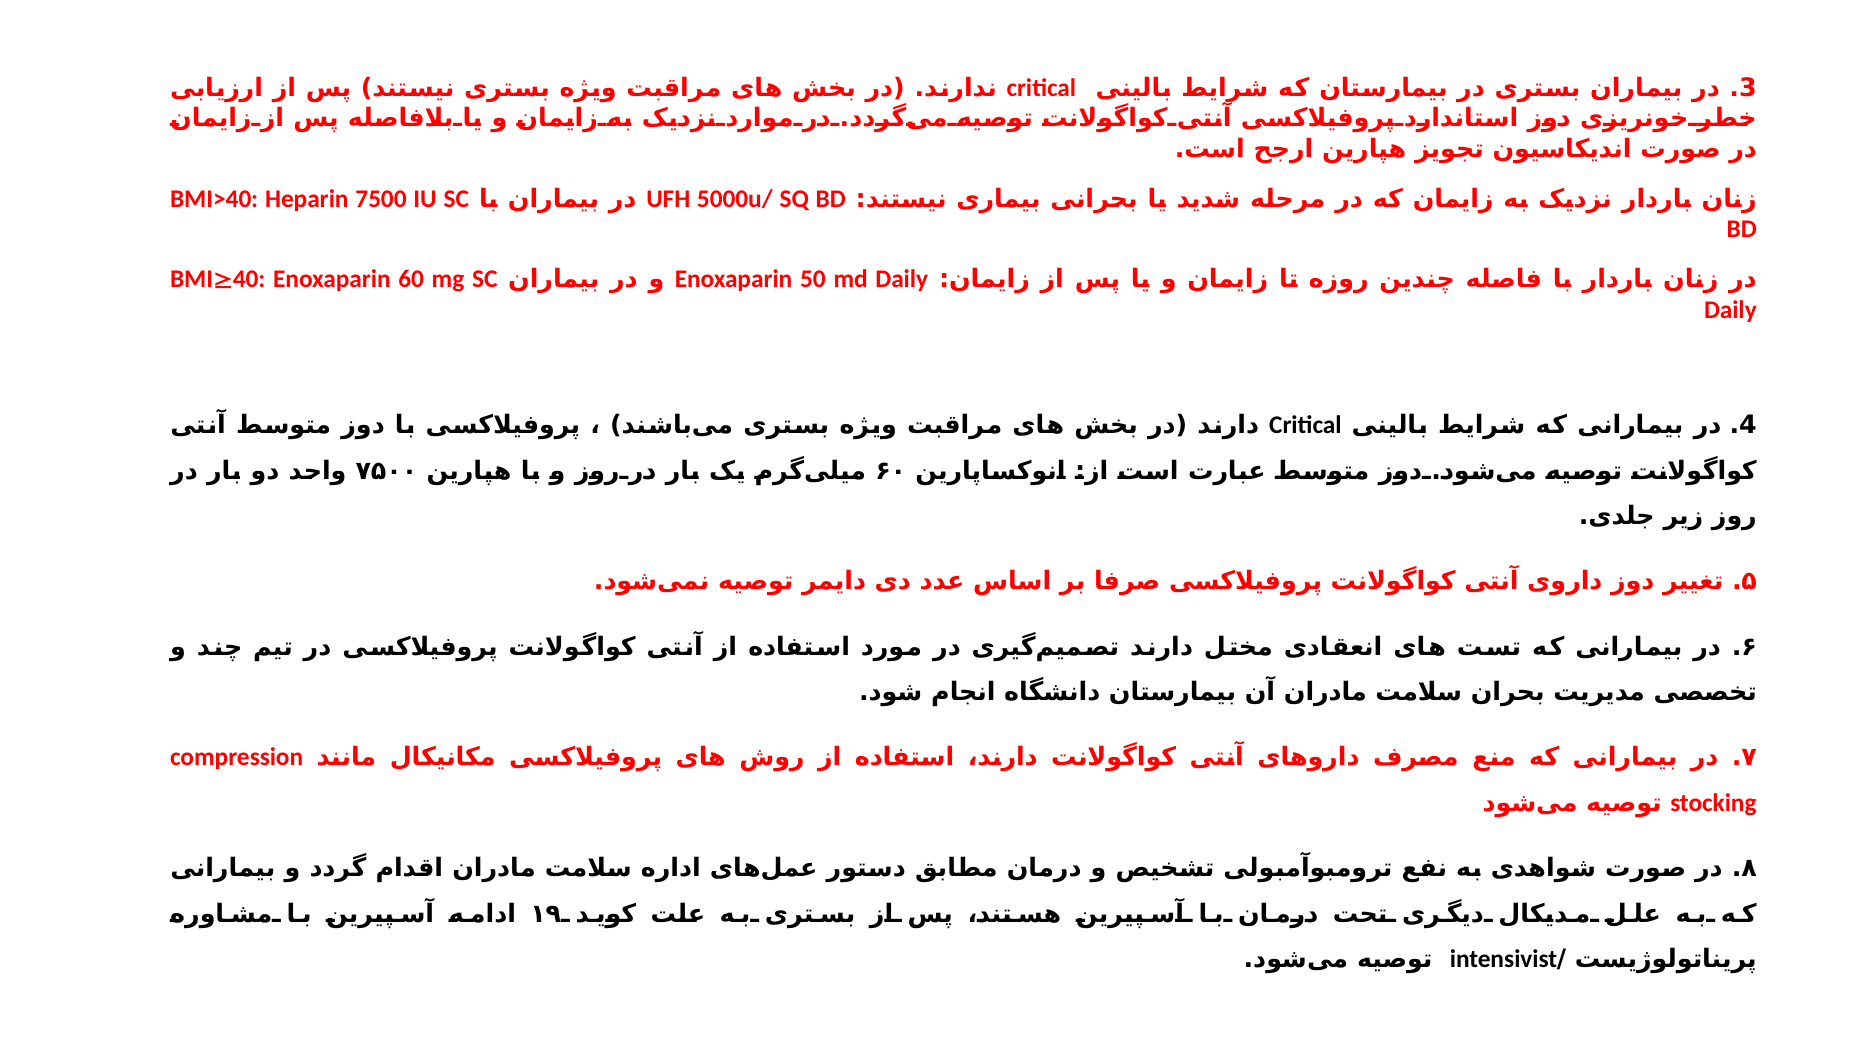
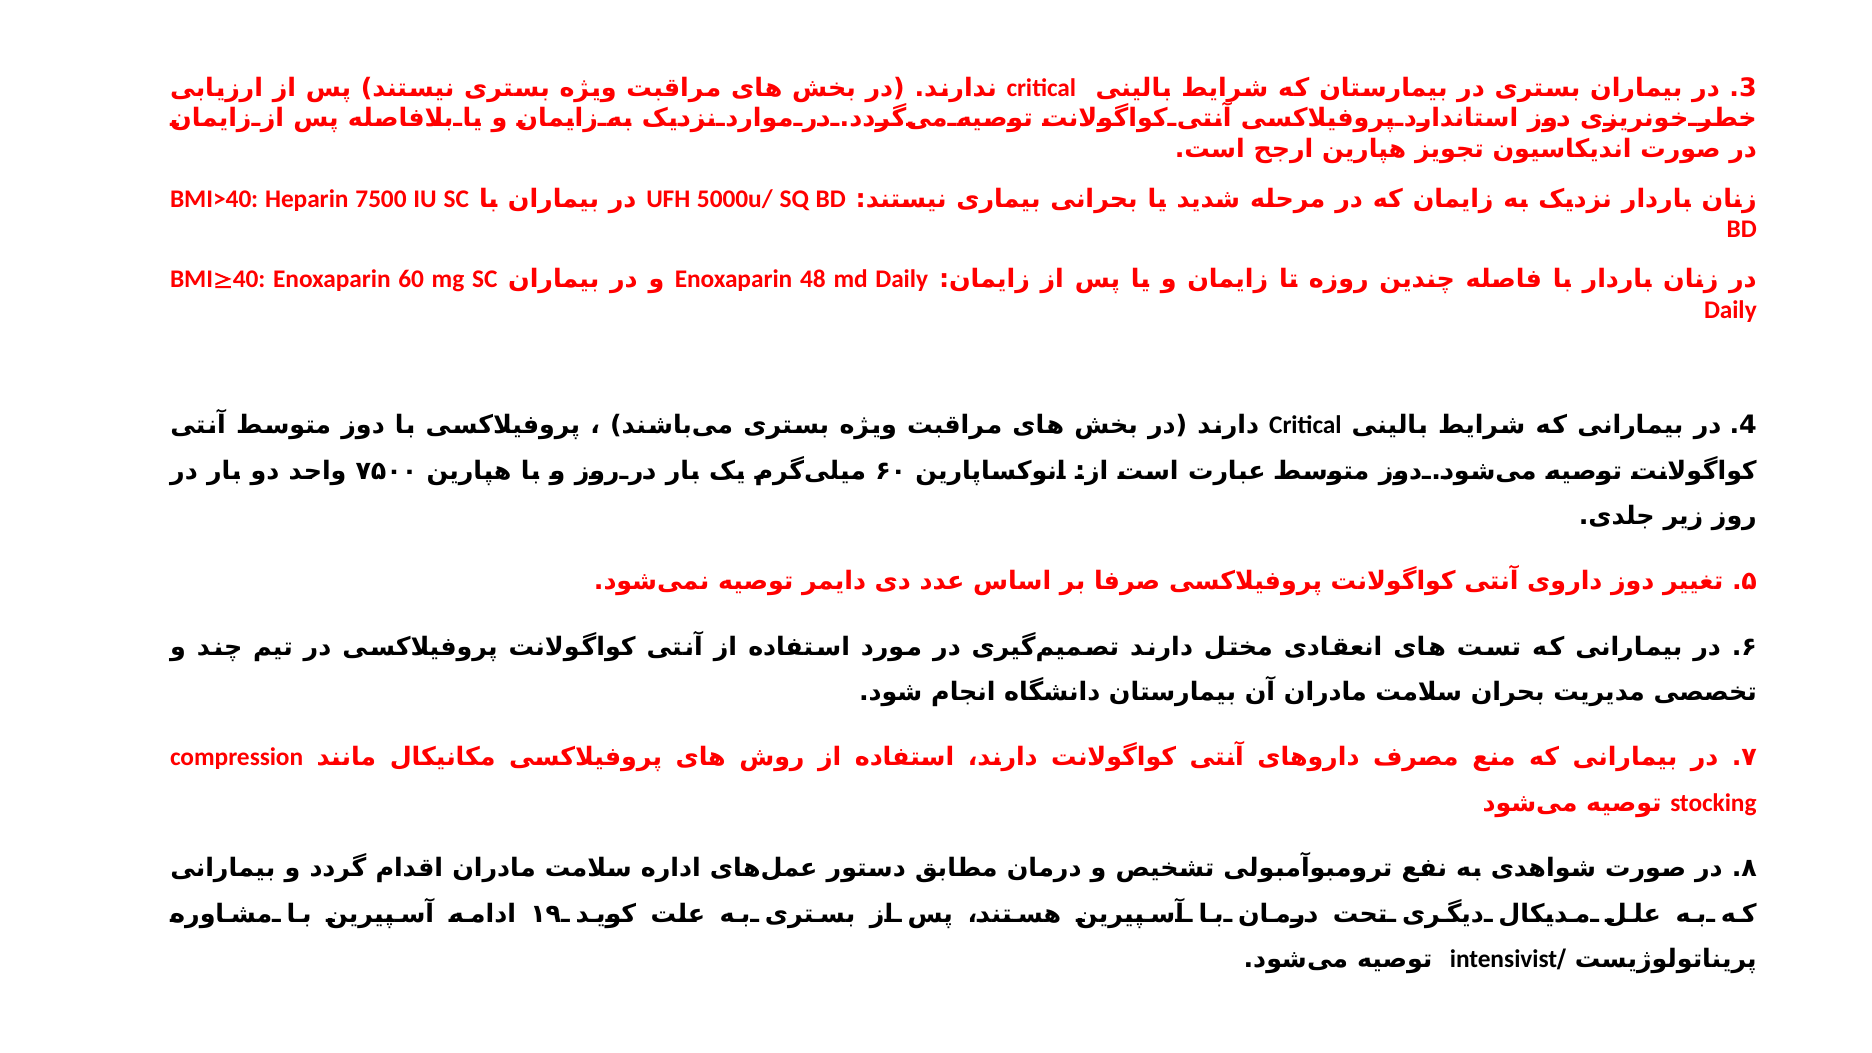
50: 50 -> 48 (813, 279)
